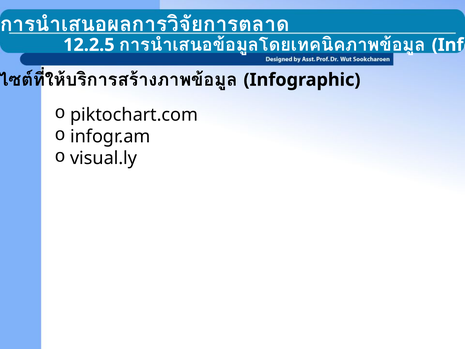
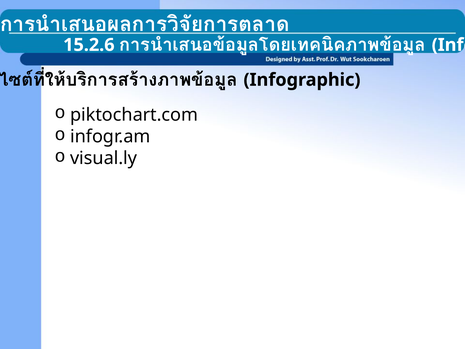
12.2.5: 12.2.5 -> 15.2.6 (89, 45)
